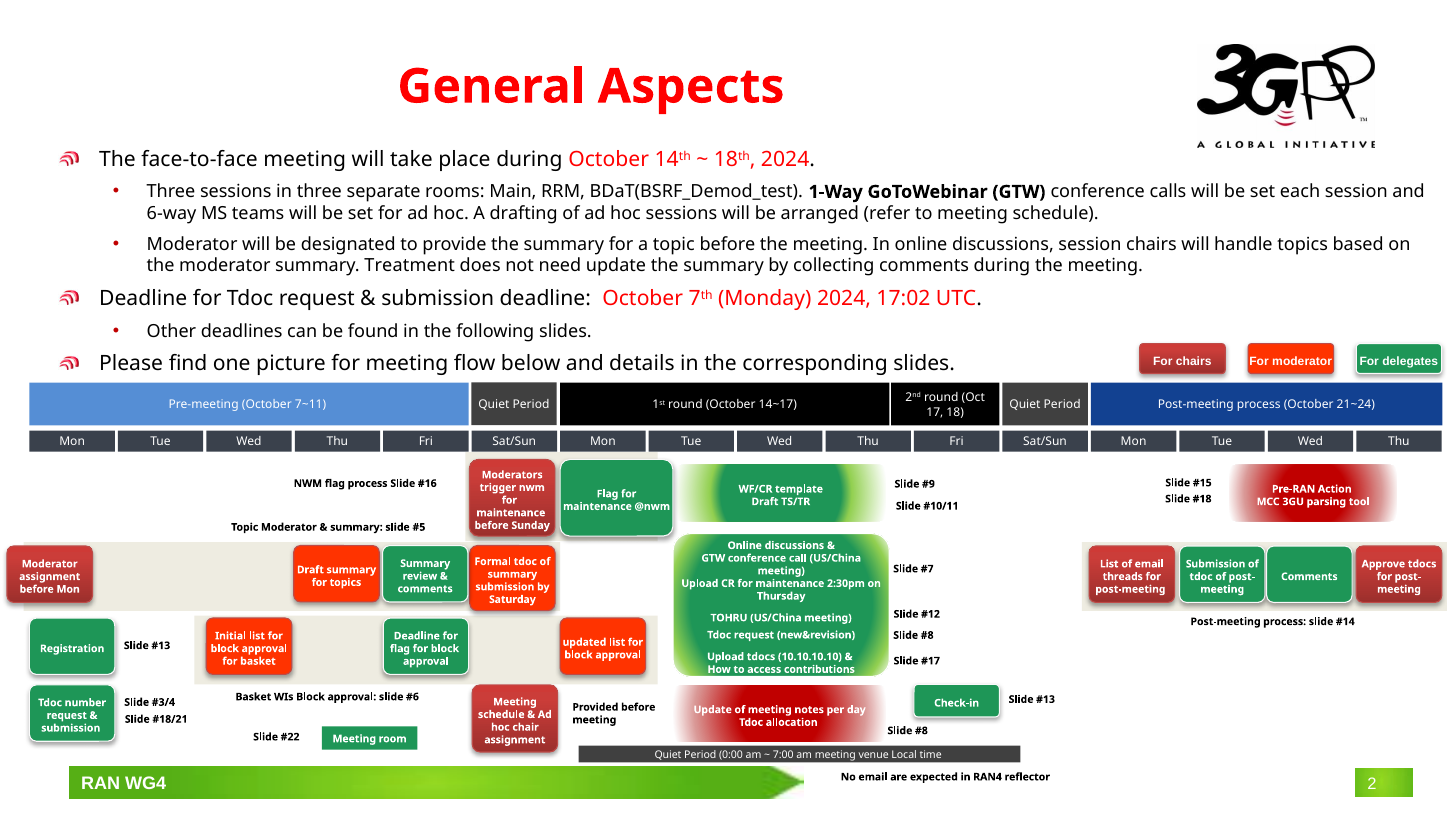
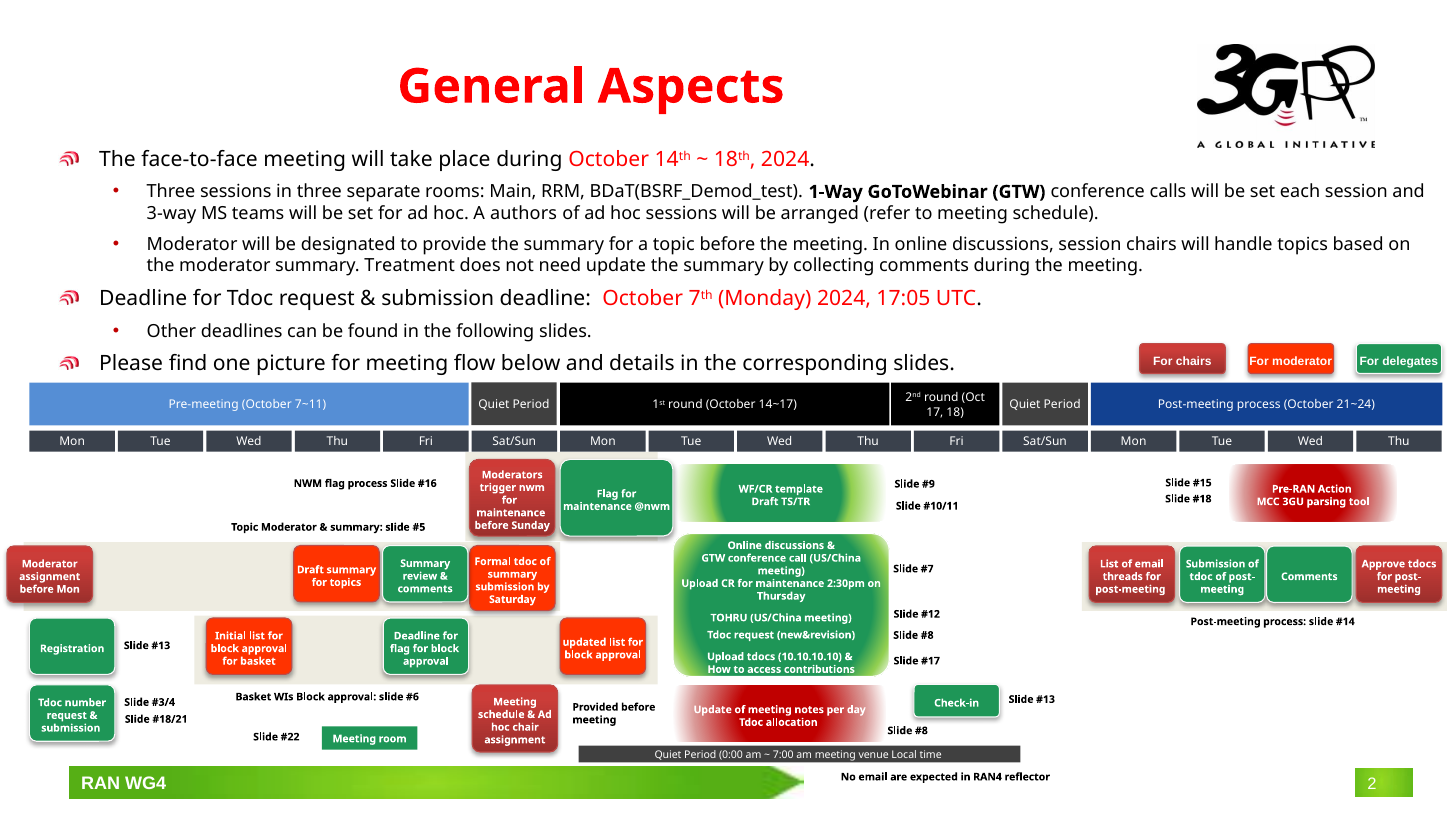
6-way: 6-way -> 3-way (172, 214)
drafting: drafting -> authors (524, 214)
17:02: 17:02 -> 17:05 (903, 299)
